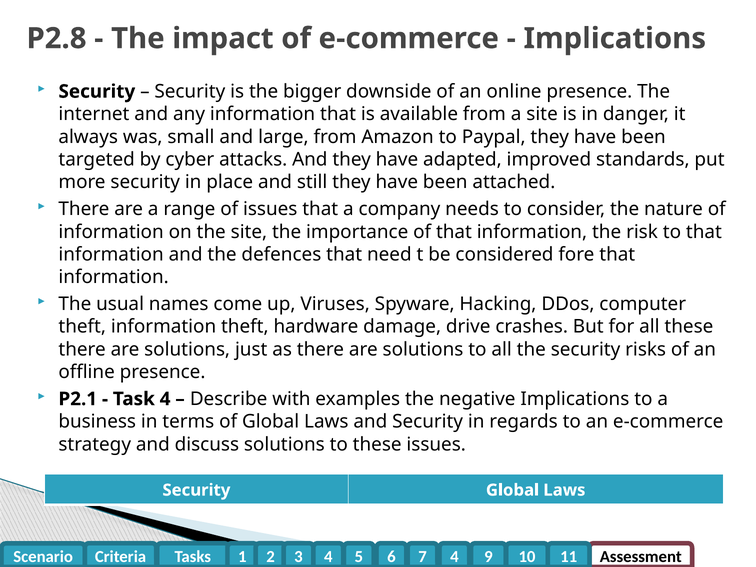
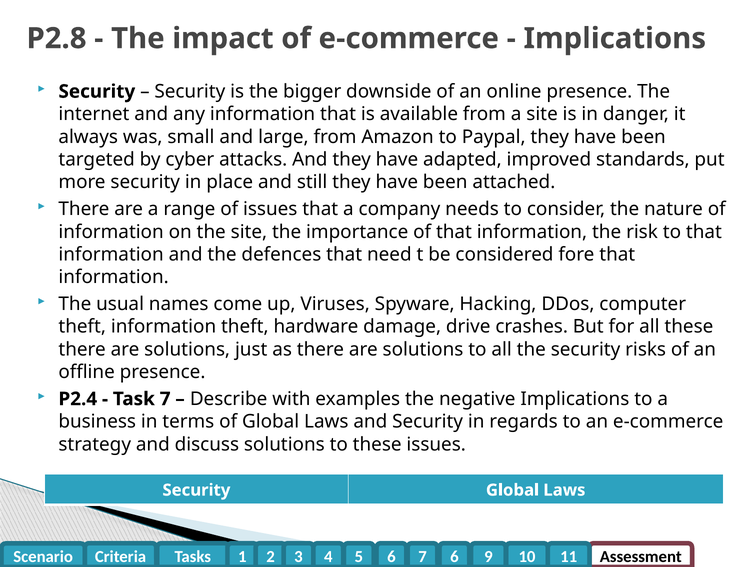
P2.1: P2.1 -> P2.4 (78, 399)
Task 4: 4 -> 7 (165, 399)
4: 4 -> 6 (454, 557)
